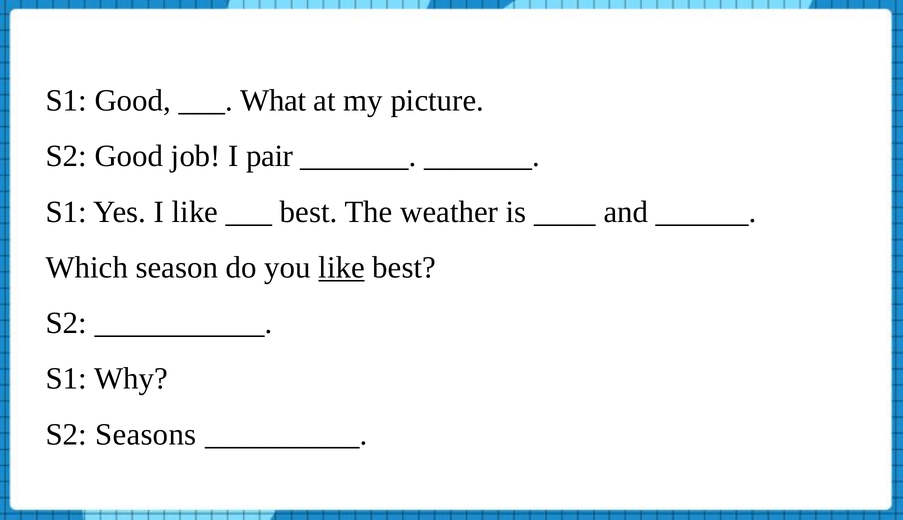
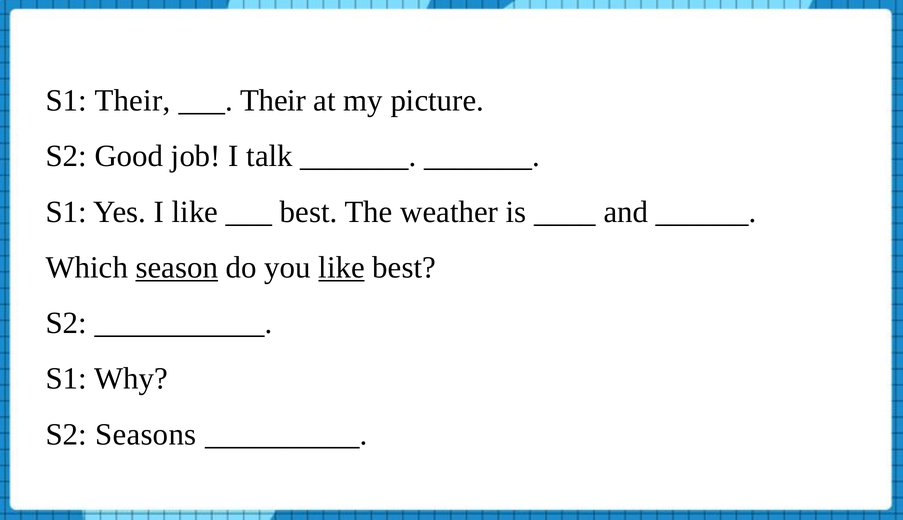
S1 Good: Good -> Their (133, 101)
What: What -> Their (273, 101)
pair: pair -> talk (270, 156)
season underline: none -> present (177, 267)
